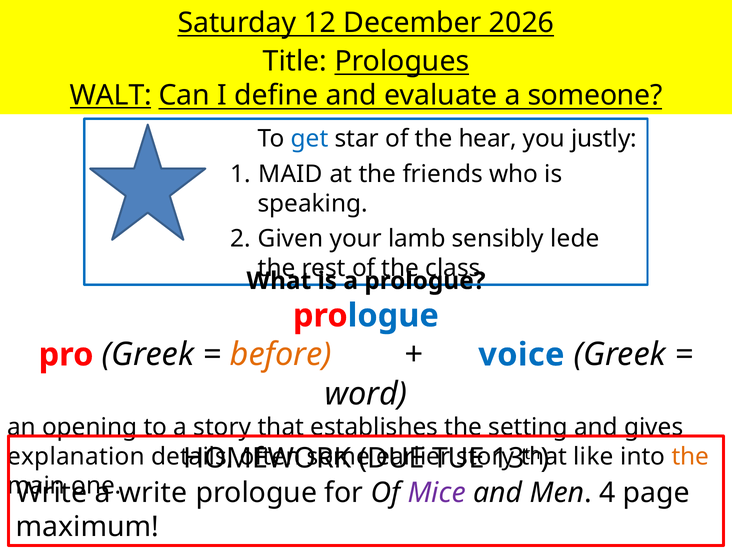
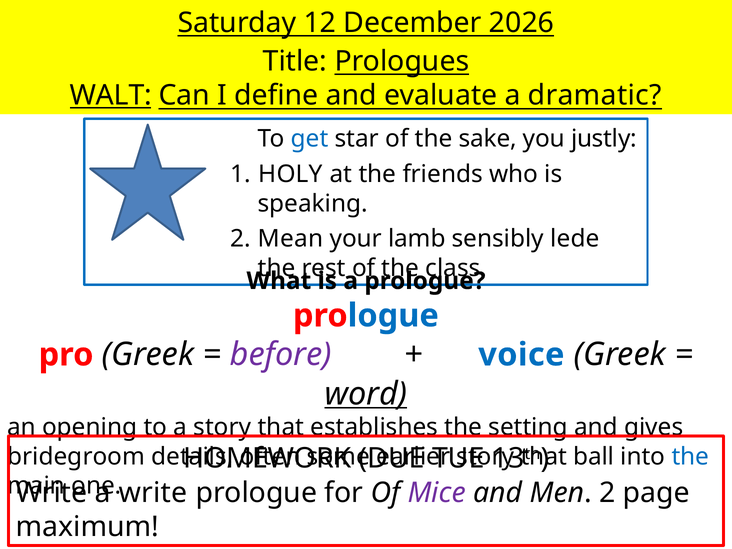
someone: someone -> dramatic (595, 96)
hear: hear -> sake (488, 139)
MAID: MAID -> HOLY (290, 174)
Given: Given -> Mean (291, 239)
before colour: orange -> purple (281, 355)
word underline: none -> present (366, 394)
explanation: explanation -> bridegroom (76, 457)
like: like -> ball (594, 457)
the colour: orange -> blue (690, 457)
Men 4: 4 -> 2 (607, 493)
